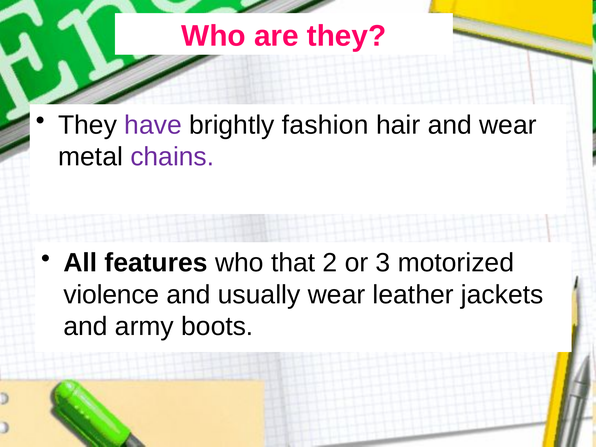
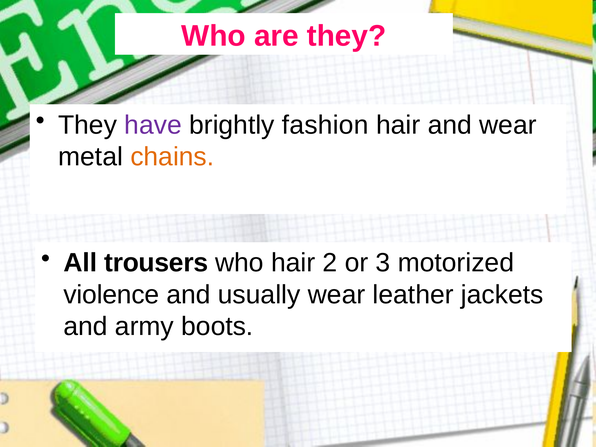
chains colour: purple -> orange (172, 157)
features: features -> trousers (156, 263)
who that: that -> hair (293, 263)
